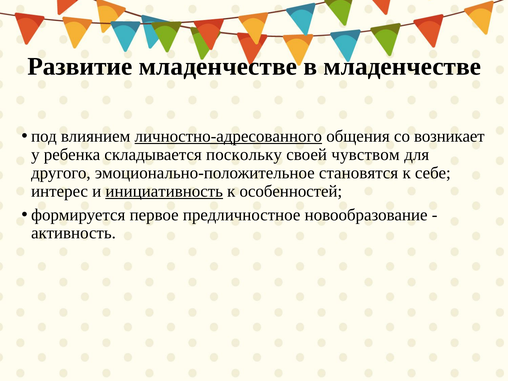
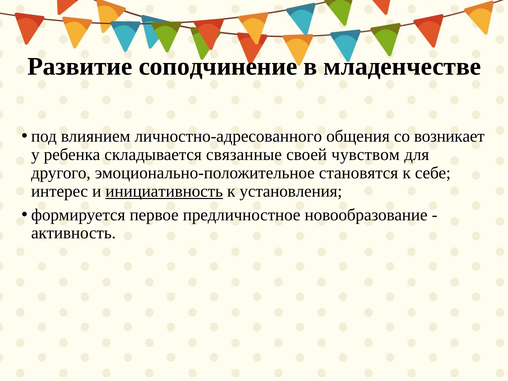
Развитие младенчестве: младенчестве -> соподчинение (218, 67)
личностно-адресованного underline: present -> none (228, 136)
поскольку: поскольку -> связанные (244, 155)
особенностей: особенностей -> установления (291, 191)
